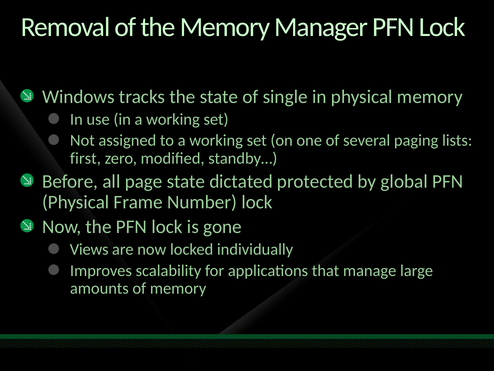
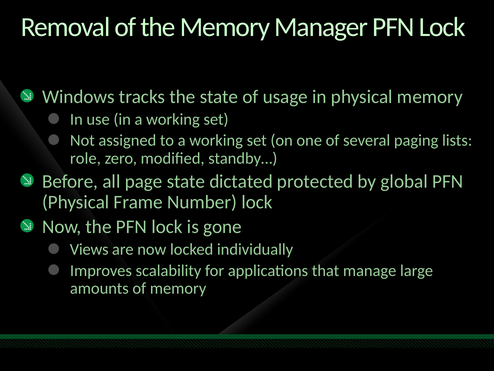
single: single -> usage (285, 97)
first: first -> role (85, 158)
